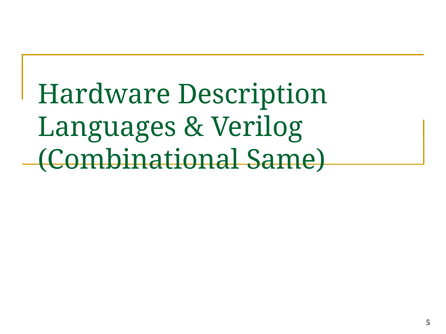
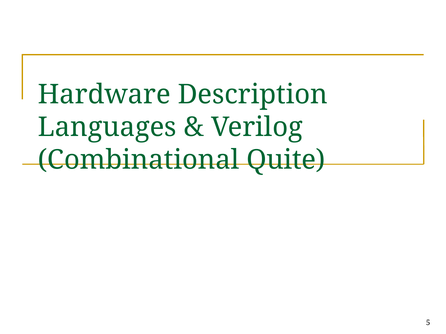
Same: Same -> Quite (286, 160)
